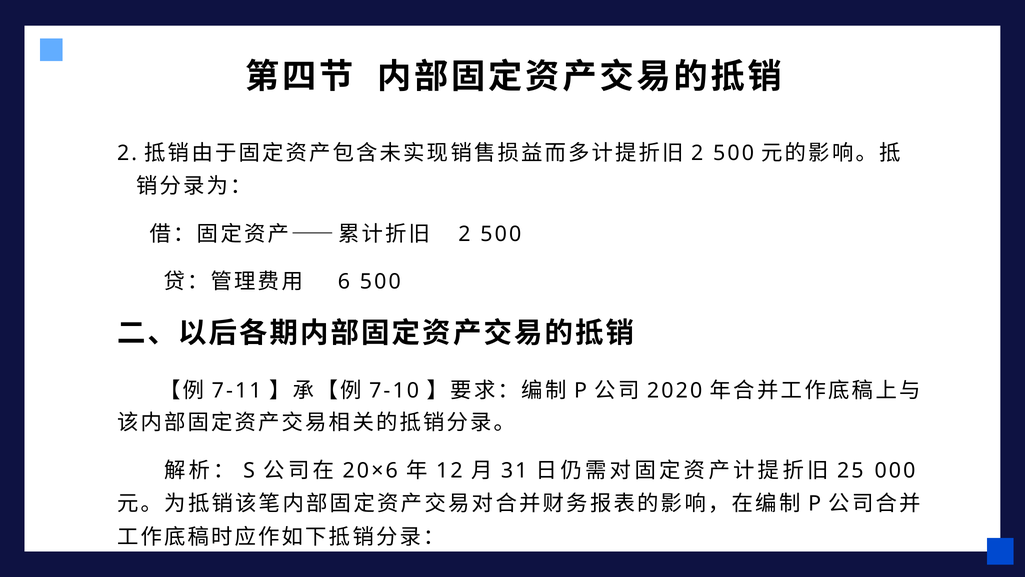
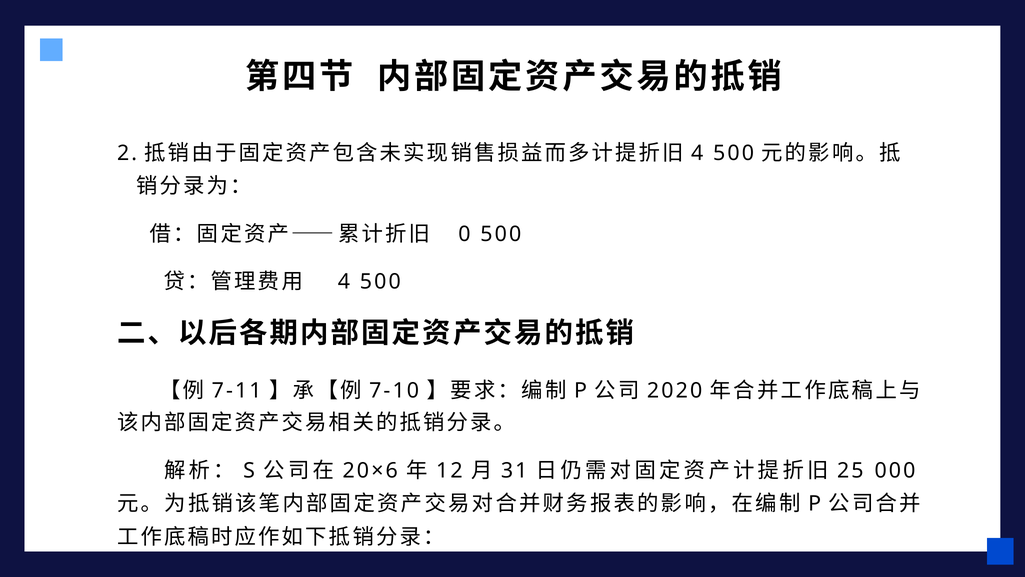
2: 2 -> 4 (697, 153)
2: 2 -> 0 (464, 234)
6: 6 -> 4 (344, 281)
